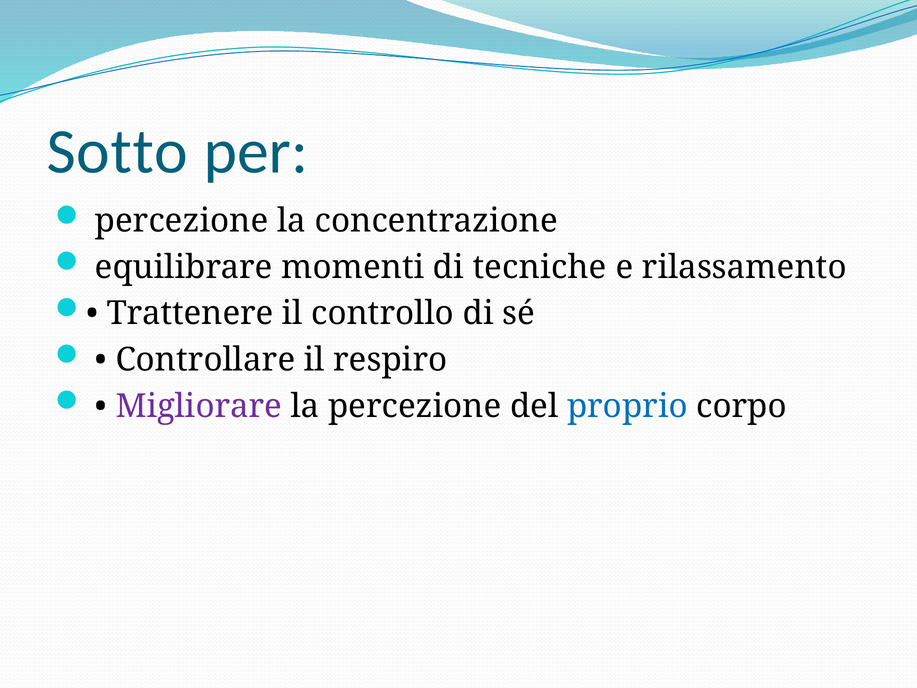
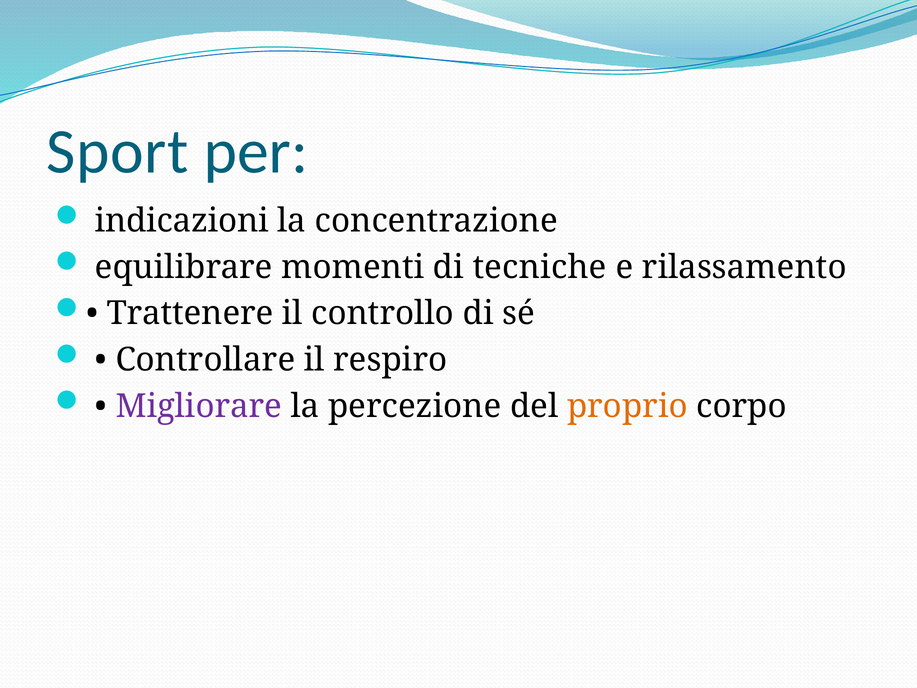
Sotto: Sotto -> Sport (117, 151)
percezione: percezione -> indicazioni (182, 221)
proprio colour: blue -> orange (627, 406)
